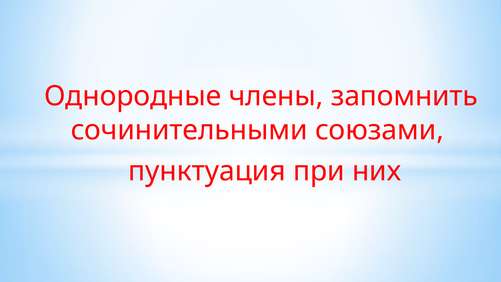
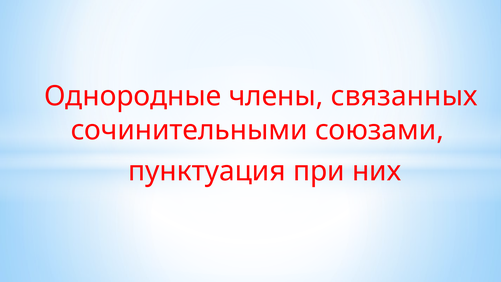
запомнить: запомнить -> связанных (404, 96)
